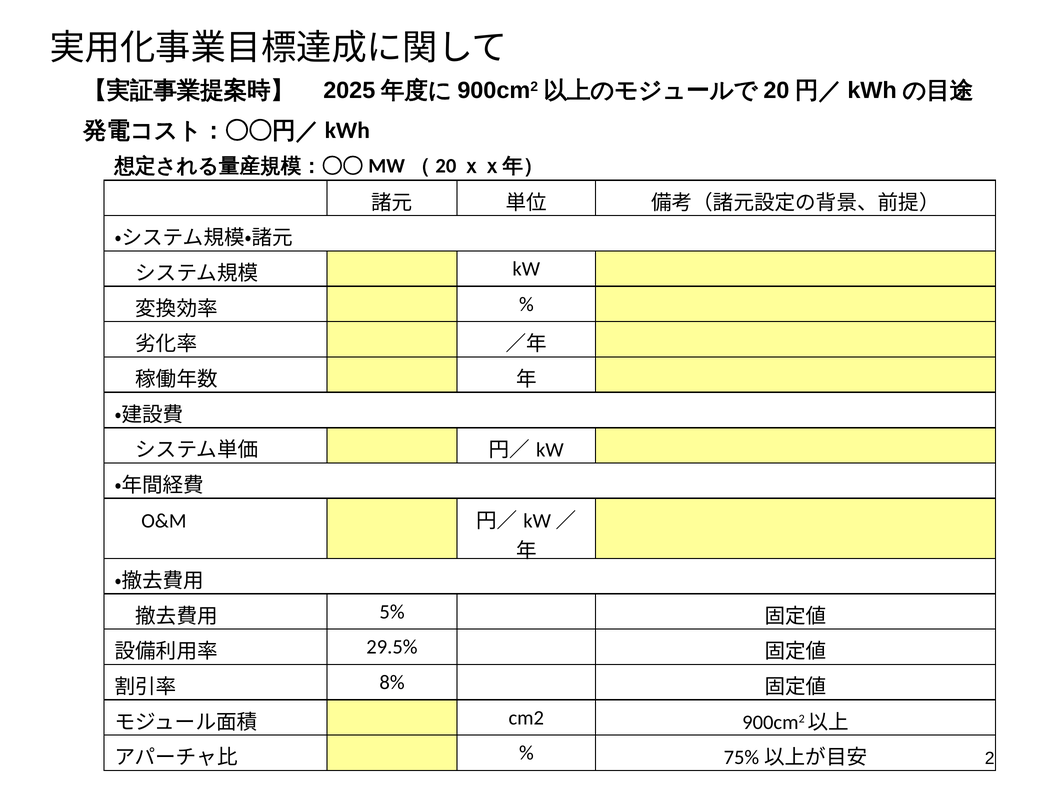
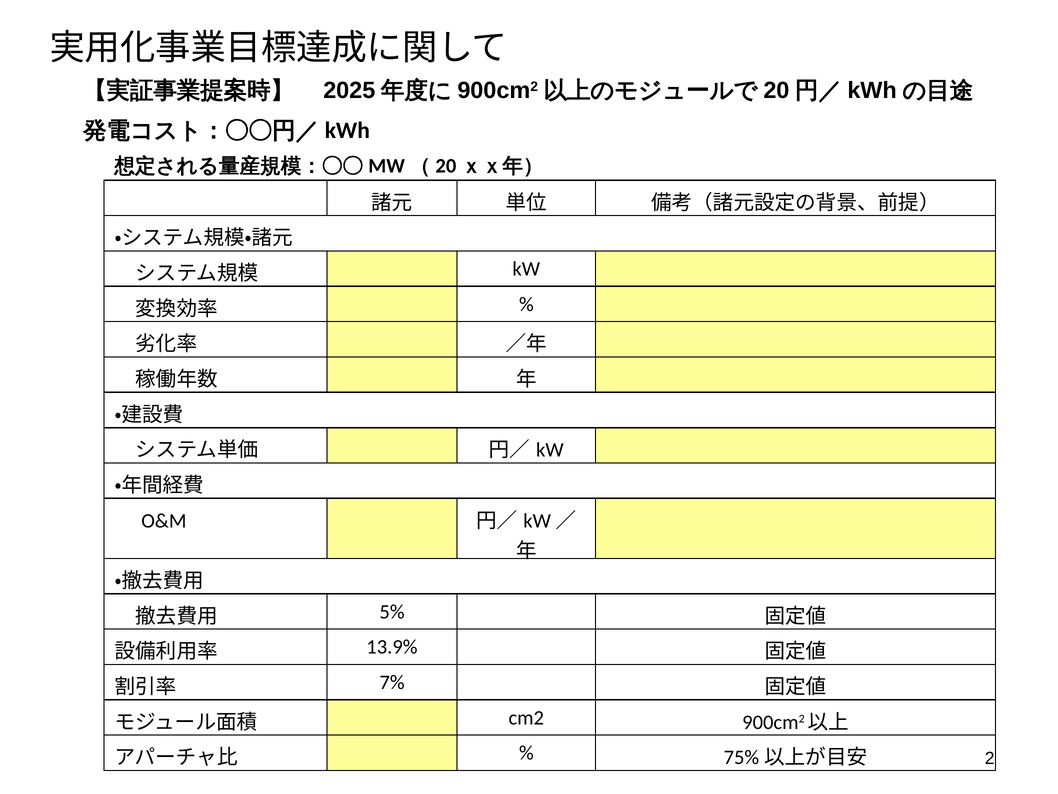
29.5%: 29.5% -> 13.9% (392, 647)
8%: 8% -> 7% (392, 682)
